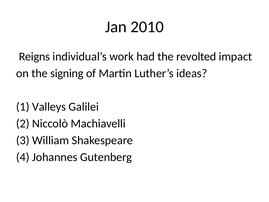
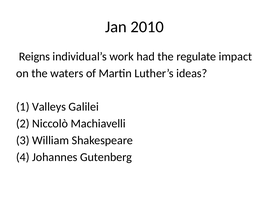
revolted: revolted -> regulate (196, 56)
signing: signing -> waters (67, 73)
